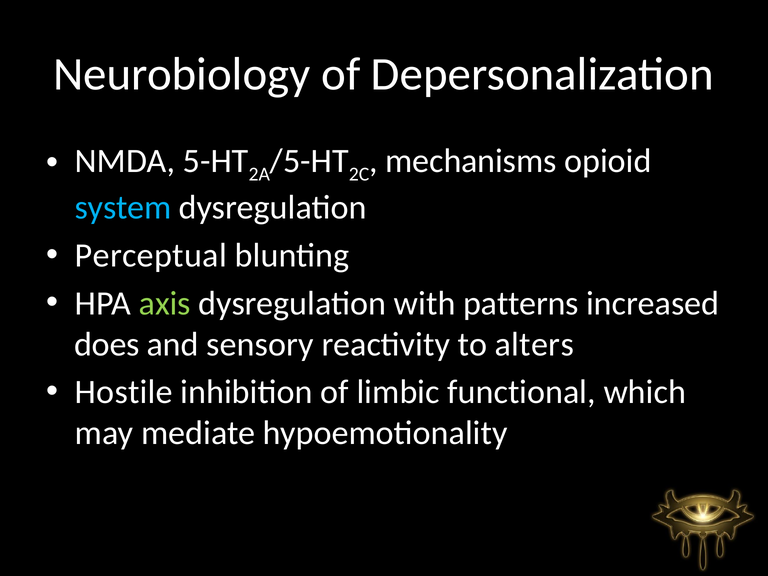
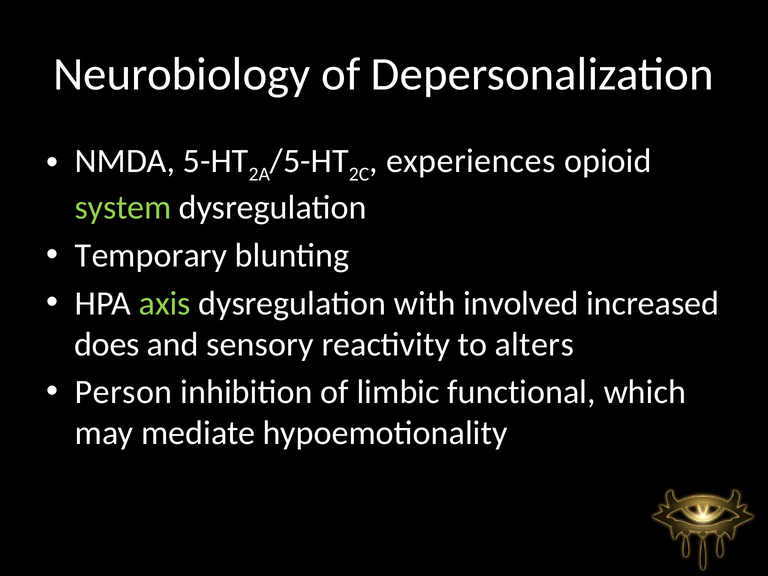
mechanisms: mechanisms -> experiences (471, 161)
system colour: light blue -> light green (123, 208)
Perceptual: Perceptual -> Temporary (151, 256)
patterns: patterns -> involved (521, 303)
Hostile: Hostile -> Person (124, 392)
